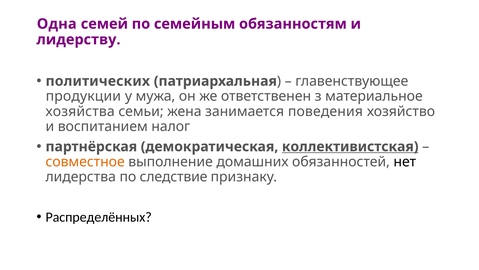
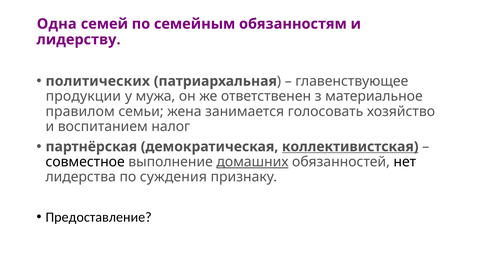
хозяйства: хозяйства -> правилом (80, 111)
поведения: поведения -> голосовать (326, 111)
совместное colour: orange -> black (85, 161)
домашних underline: none -> present (252, 161)
следствие: следствие -> суждения (173, 177)
Распределённых: Распределённых -> Предоставление (99, 217)
